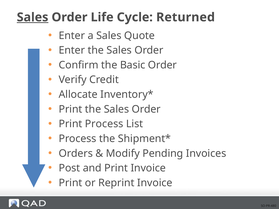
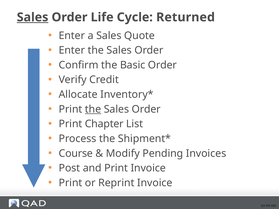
the underline: none -> present (93, 109)
Print Process: Process -> Chapter (104, 124)
Orders: Orders -> Course (76, 154)
